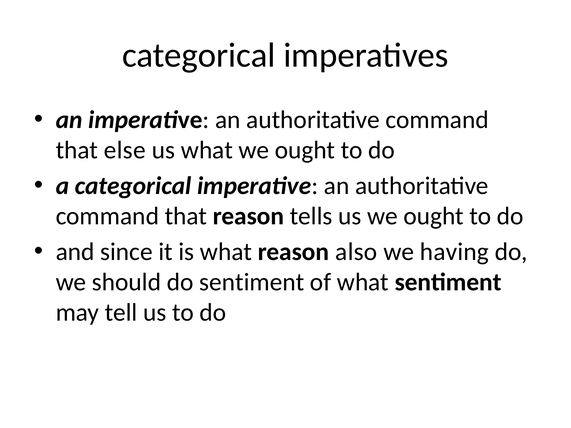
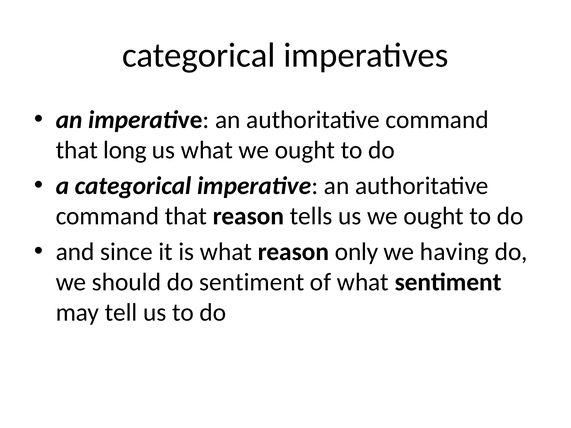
else: else -> long (125, 150)
also: also -> only (357, 252)
